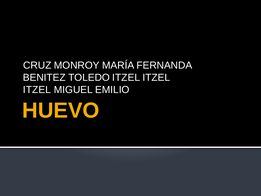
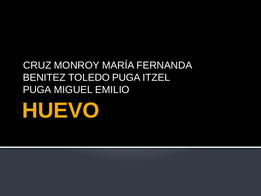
TOLEDO ITZEL: ITZEL -> PUGA (126, 77)
ITZEL: ITZEL -> PUGA (37, 90)
